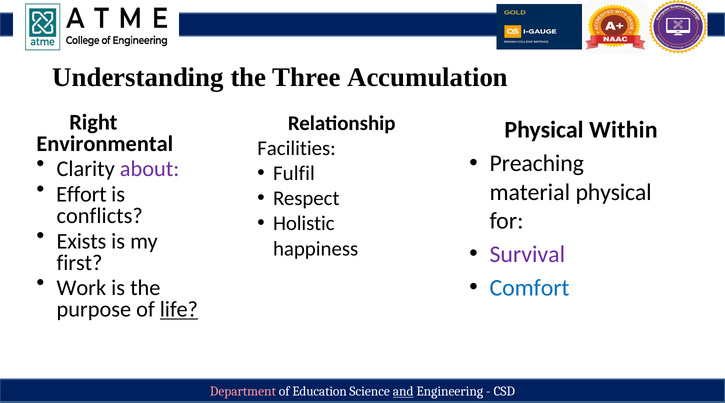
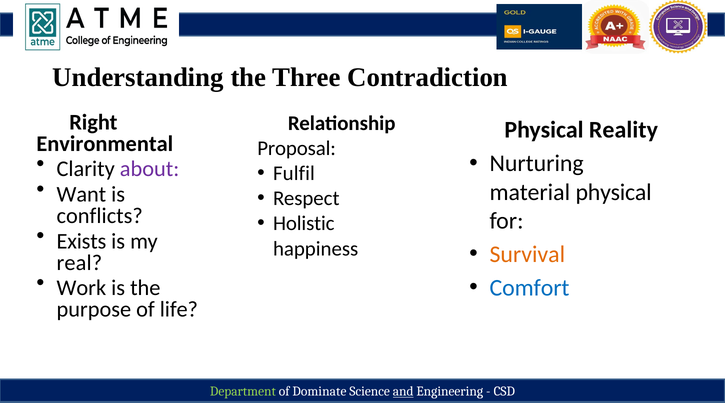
Accumulation: Accumulation -> Contradiction (428, 77)
Within: Within -> Reality (623, 130)
Facilities: Facilities -> Proposal (297, 148)
Preaching: Preaching -> Nurturing (537, 163)
Effort: Effort -> Want (81, 194)
Survival colour: purple -> orange (527, 254)
first: first -> real (79, 263)
life underline: present -> none (179, 309)
Department colour: pink -> light green (243, 391)
Education: Education -> Dominate (319, 391)
